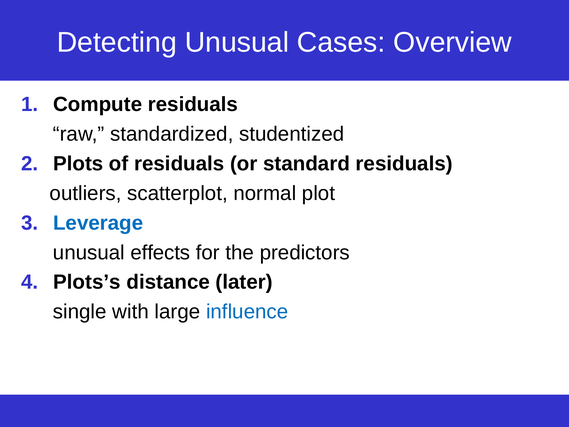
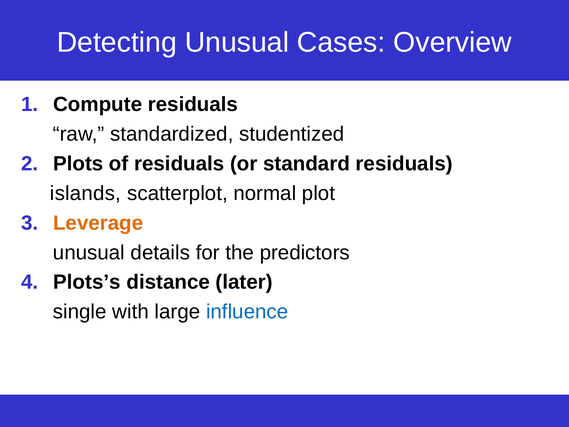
outliers: outliers -> islands (85, 193)
Leverage colour: blue -> orange (98, 223)
effects: effects -> details (160, 252)
